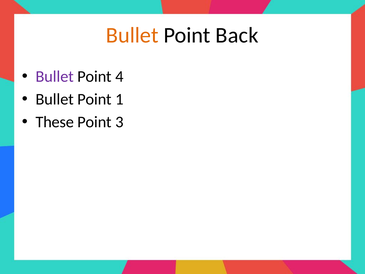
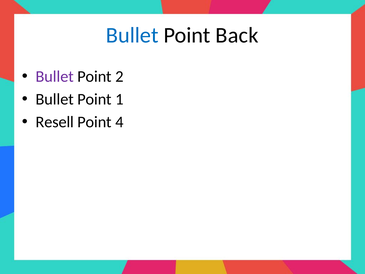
Bullet colour: orange -> blue (132, 35)
4: 4 -> 2 (119, 77)
These: These -> Resell (55, 122)
3: 3 -> 4 (119, 122)
